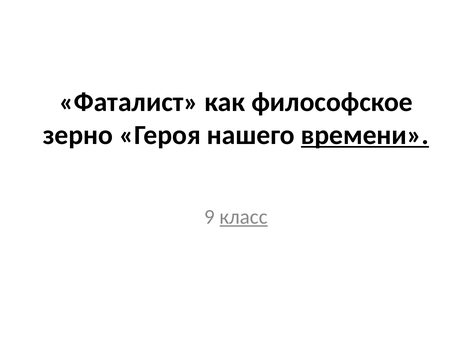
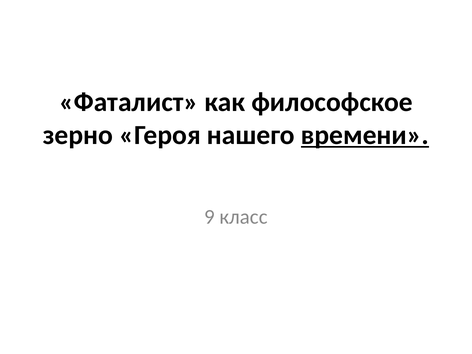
класс underline: present -> none (244, 217)
